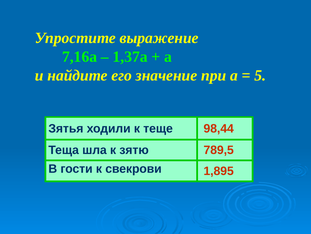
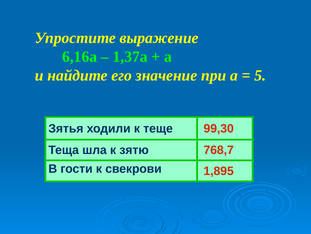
7,16а: 7,16а -> 6,16а (80, 57)
98,44: 98,44 -> 99,30 (219, 128)
789,5: 789,5 -> 768,7 (219, 150)
